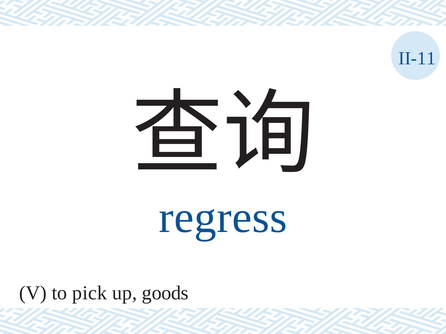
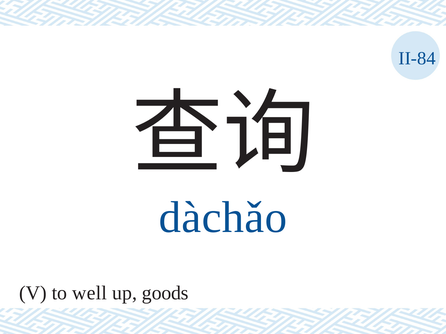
II-11: II-11 -> II-84 (417, 58)
regress: regress -> dàchǎo (223, 218)
pick: pick -> well (90, 293)
